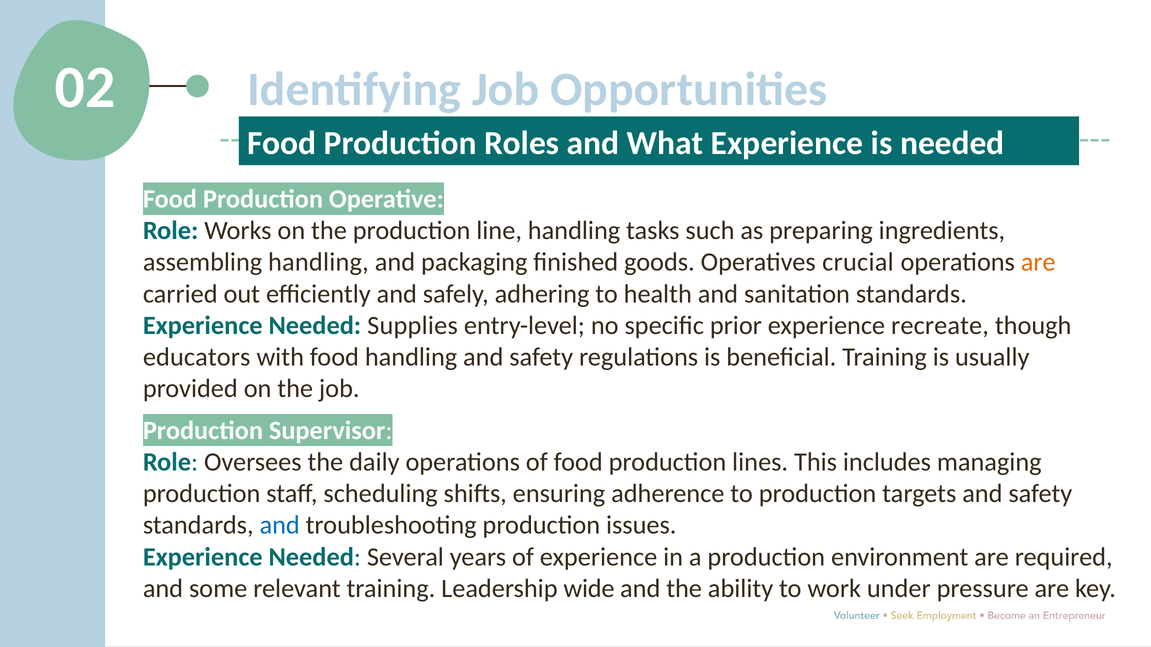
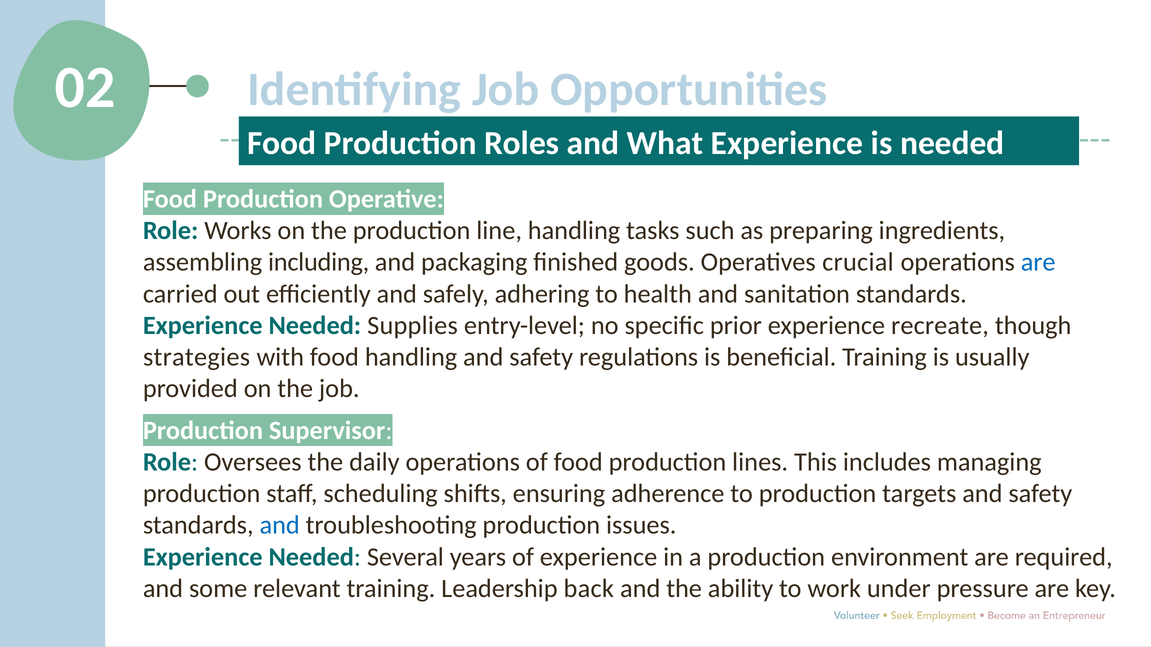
assembling handling: handling -> including (319, 262)
are colour: orange -> blue (1038, 262)
educators: educators -> strategies (197, 357)
wide: wide -> back (589, 589)
